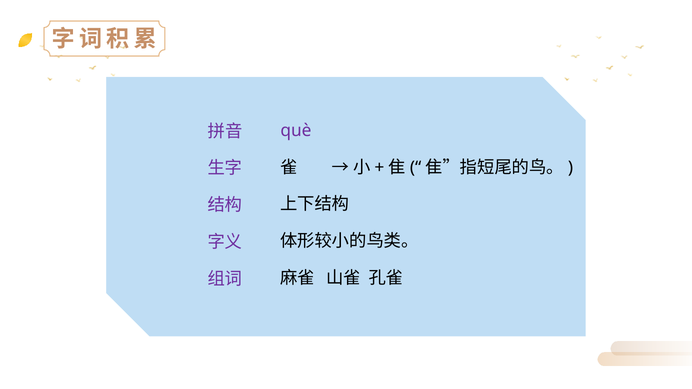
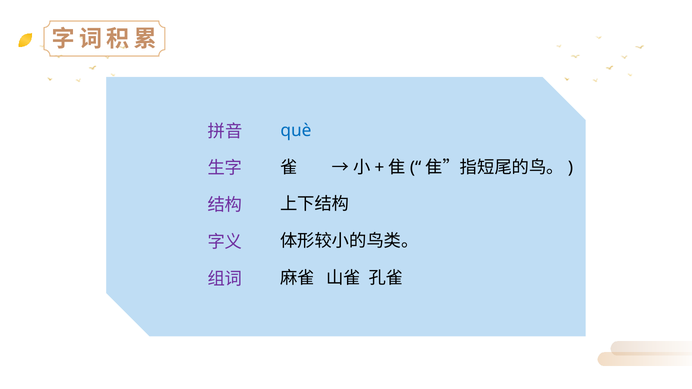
què colour: purple -> blue (296, 130)
